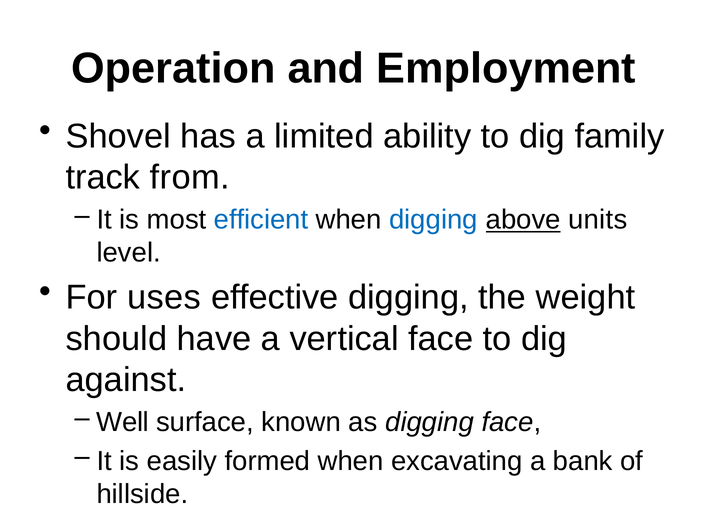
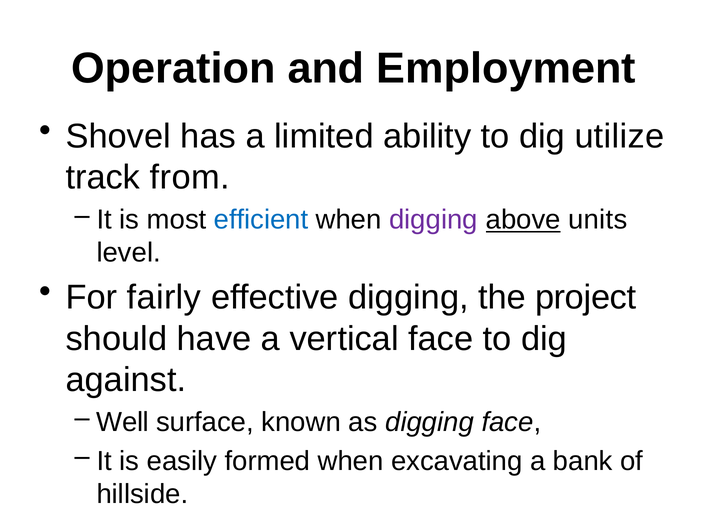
family: family -> utilize (619, 136)
digging colour: blue -> purple (433, 220)
uses: uses -> fairly (164, 298)
weight: weight -> project (586, 298)
